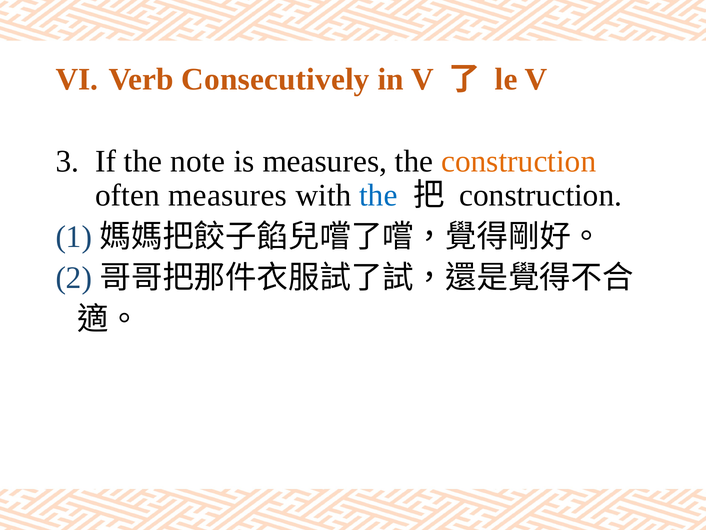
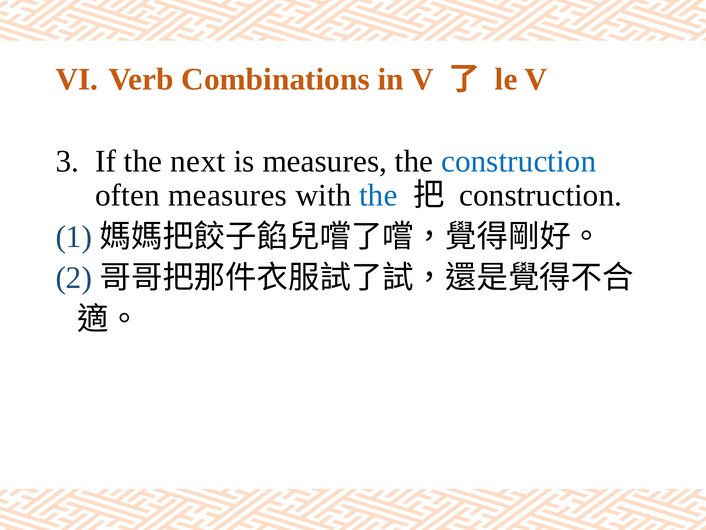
Consecutively: Consecutively -> Combinations (276, 79)
note: note -> next (198, 161)
construction colour: orange -> blue (519, 161)
